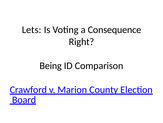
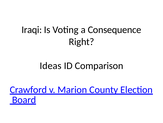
Lets: Lets -> Iraqi (32, 30)
Being: Being -> Ideas (51, 65)
